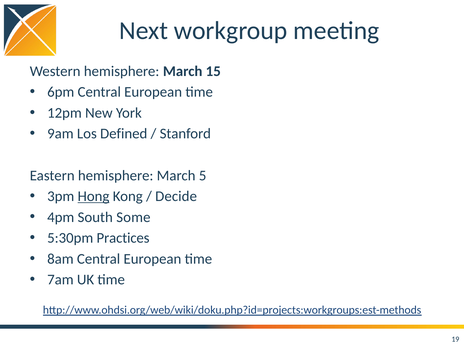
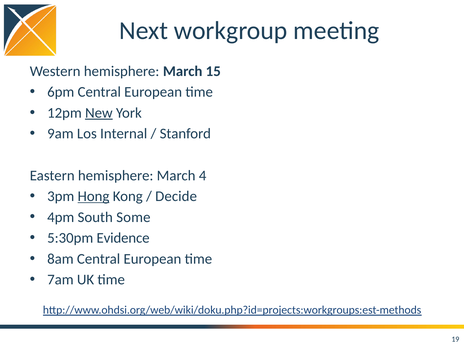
New underline: none -> present (99, 113)
Defined: Defined -> Internal (124, 134)
5: 5 -> 4 (203, 175)
Practices: Practices -> Evidence (123, 238)
